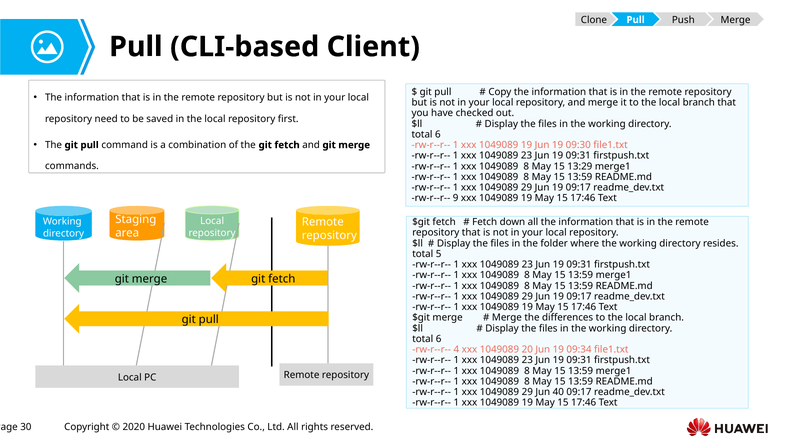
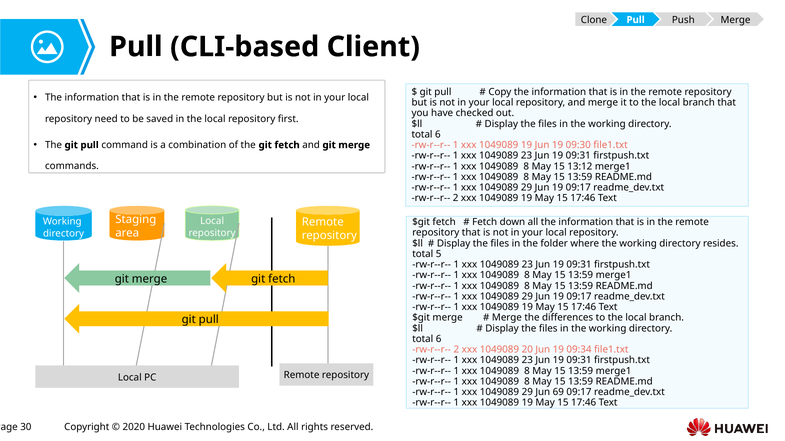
13:29: 13:29 -> 13:12 (580, 167)
9: 9 -> 2 (456, 198)
4: 4 -> 2 (456, 350)
40: 40 -> 69 (558, 393)
